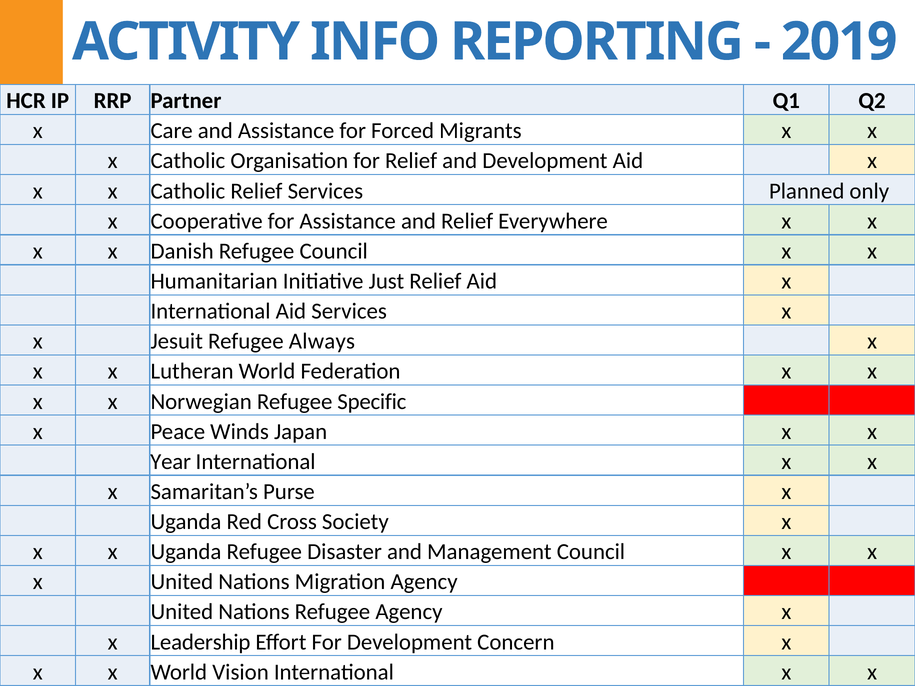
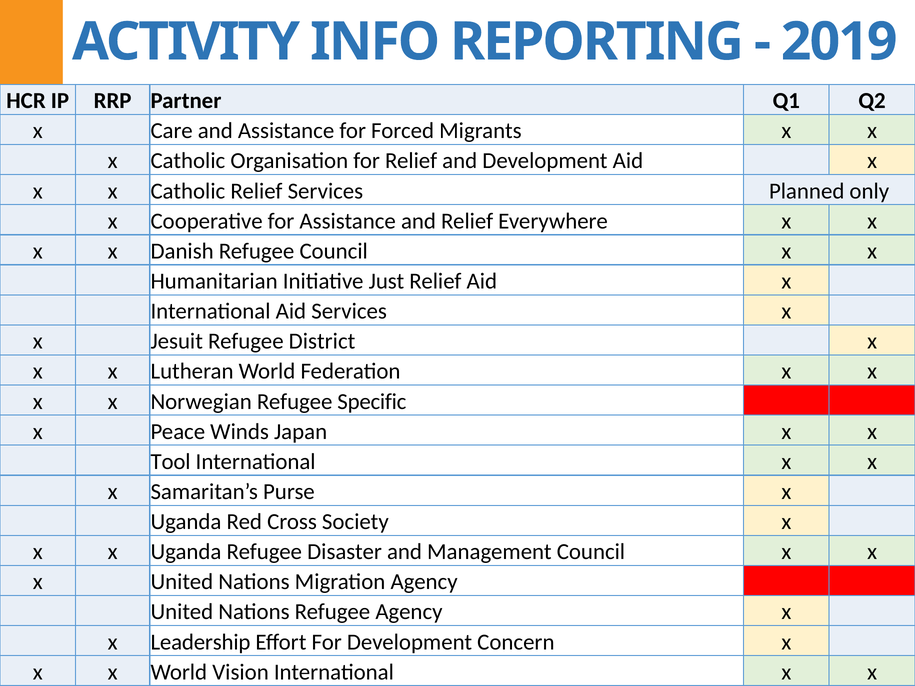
Always: Always -> District (322, 341)
Year: Year -> Tool (171, 462)
